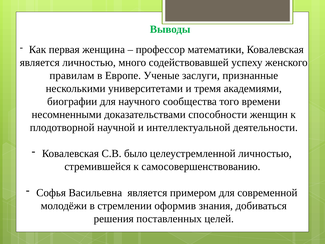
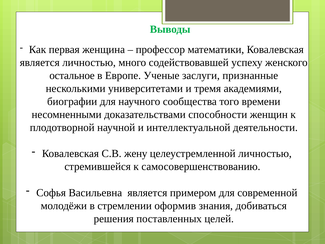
правилам: правилам -> остальное (72, 75)
было: было -> жену (136, 153)
